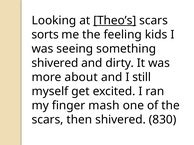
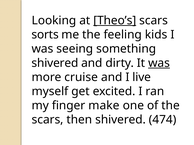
was underline: none -> present (159, 63)
about: about -> cruise (81, 77)
still: still -> live (142, 77)
mash: mash -> make (104, 106)
830: 830 -> 474 (163, 120)
